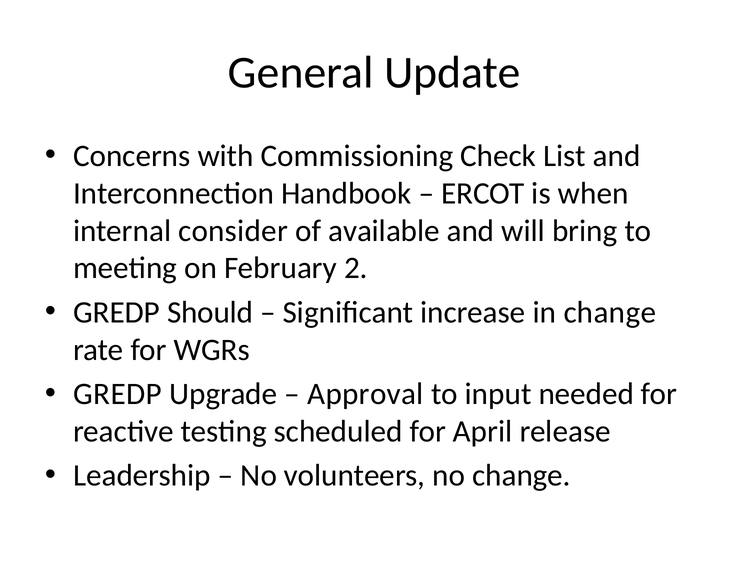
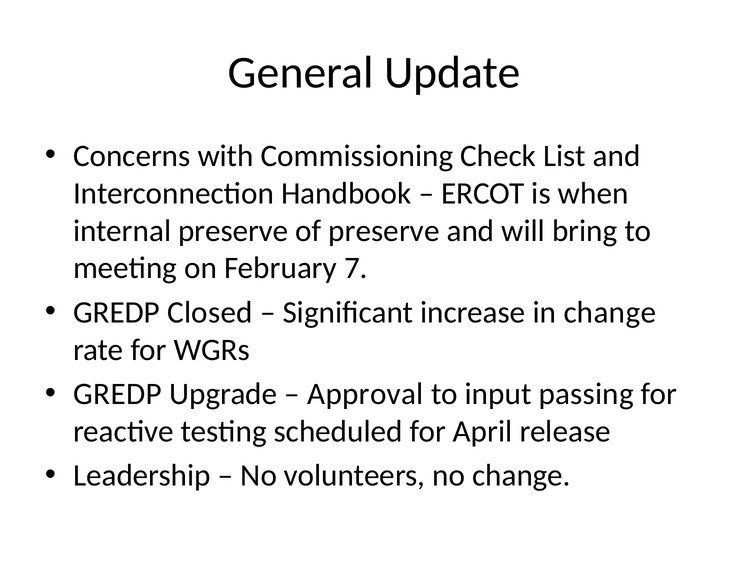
internal consider: consider -> preserve (233, 231)
of available: available -> preserve (384, 231)
2: 2 -> 7 (356, 268)
Should: Should -> Closed (210, 312)
needed: needed -> passing (586, 394)
